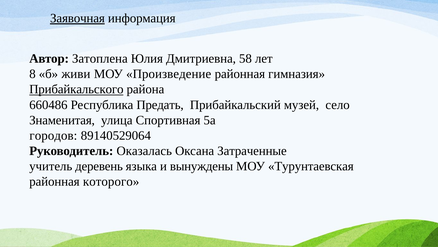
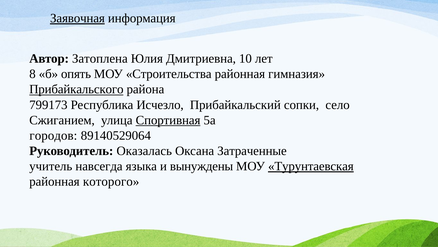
58: 58 -> 10 (245, 59)
живи: живи -> опять (76, 74)
Произведение: Произведение -> Строительства (169, 74)
660486: 660486 -> 799173 (48, 105)
Предать: Предать -> Исчезло (160, 105)
музей: музей -> сопки (302, 105)
Знаменитая: Знаменитая -> Сжиганием (62, 120)
Спортивная underline: none -> present (168, 120)
деревень: деревень -> навсегда (99, 166)
Турунтаевская underline: none -> present (311, 166)
